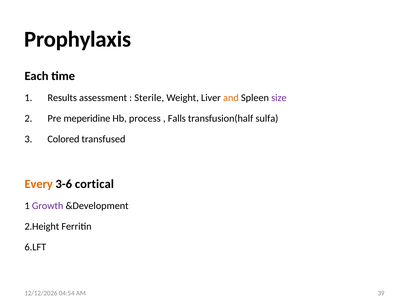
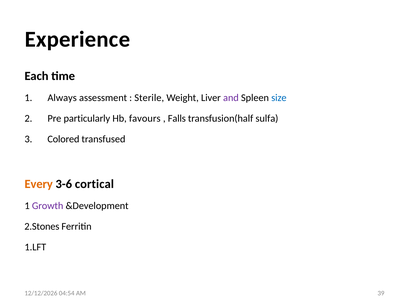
Prophylaxis: Prophylaxis -> Experience (77, 39)
Results: Results -> Always (62, 98)
and colour: orange -> purple (231, 98)
size colour: purple -> blue (279, 98)
meperidine: meperidine -> particularly (87, 118)
process: process -> favours (145, 118)
2.Height: 2.Height -> 2.Stones (42, 226)
6.LFT: 6.LFT -> 1.LFT (35, 247)
